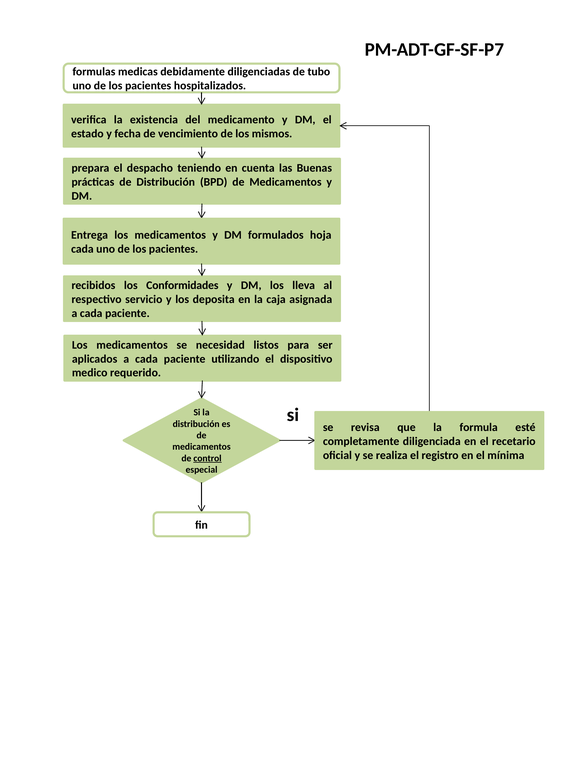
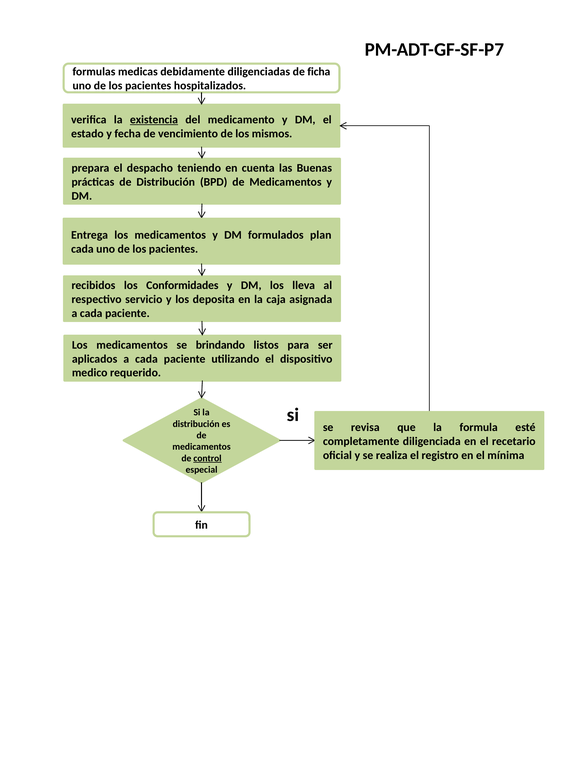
tubo: tubo -> ficha (319, 72)
existencia underline: none -> present (154, 120)
hoja: hoja -> plan (321, 235)
necesidad: necesidad -> brindando (220, 345)
